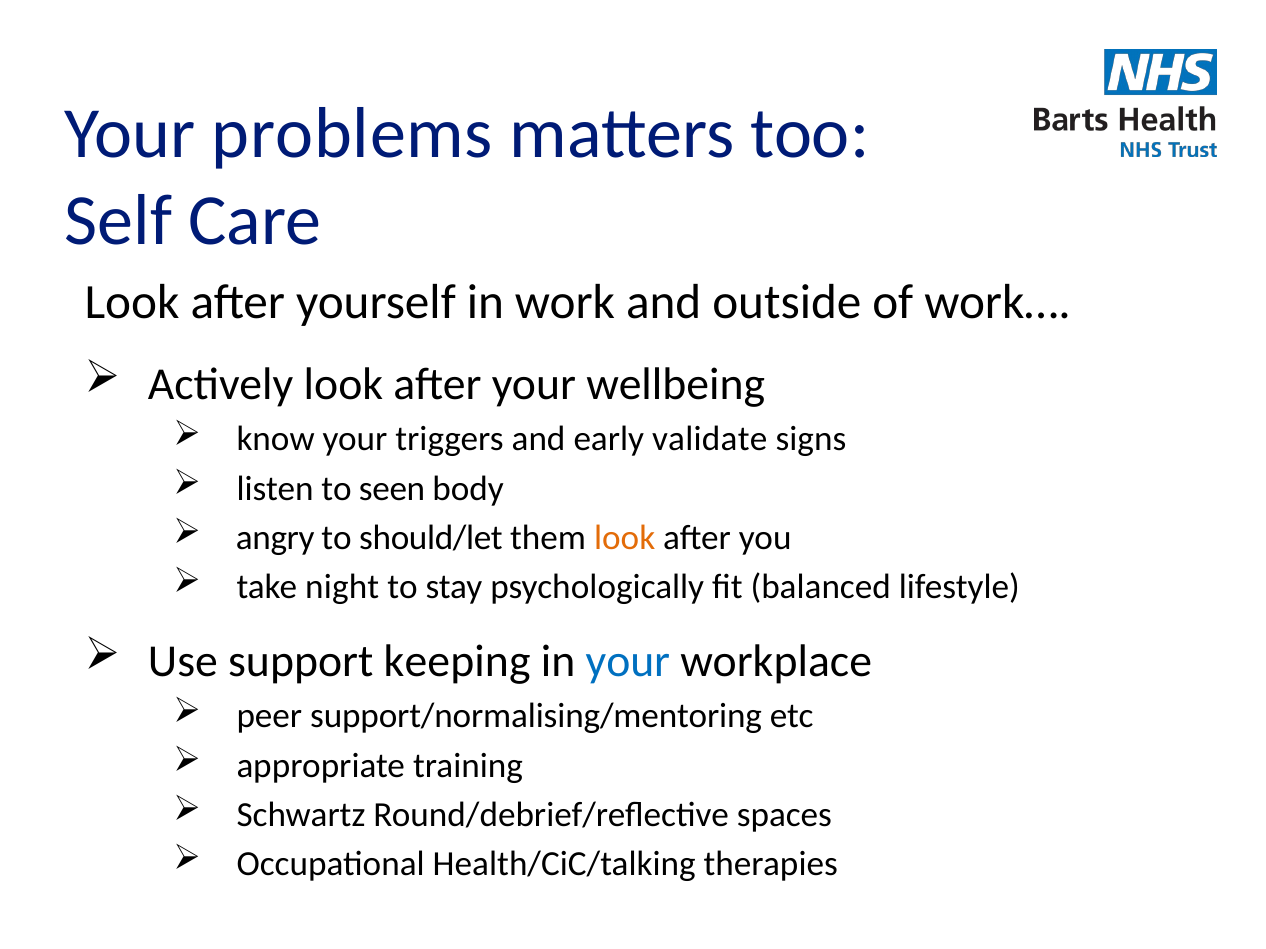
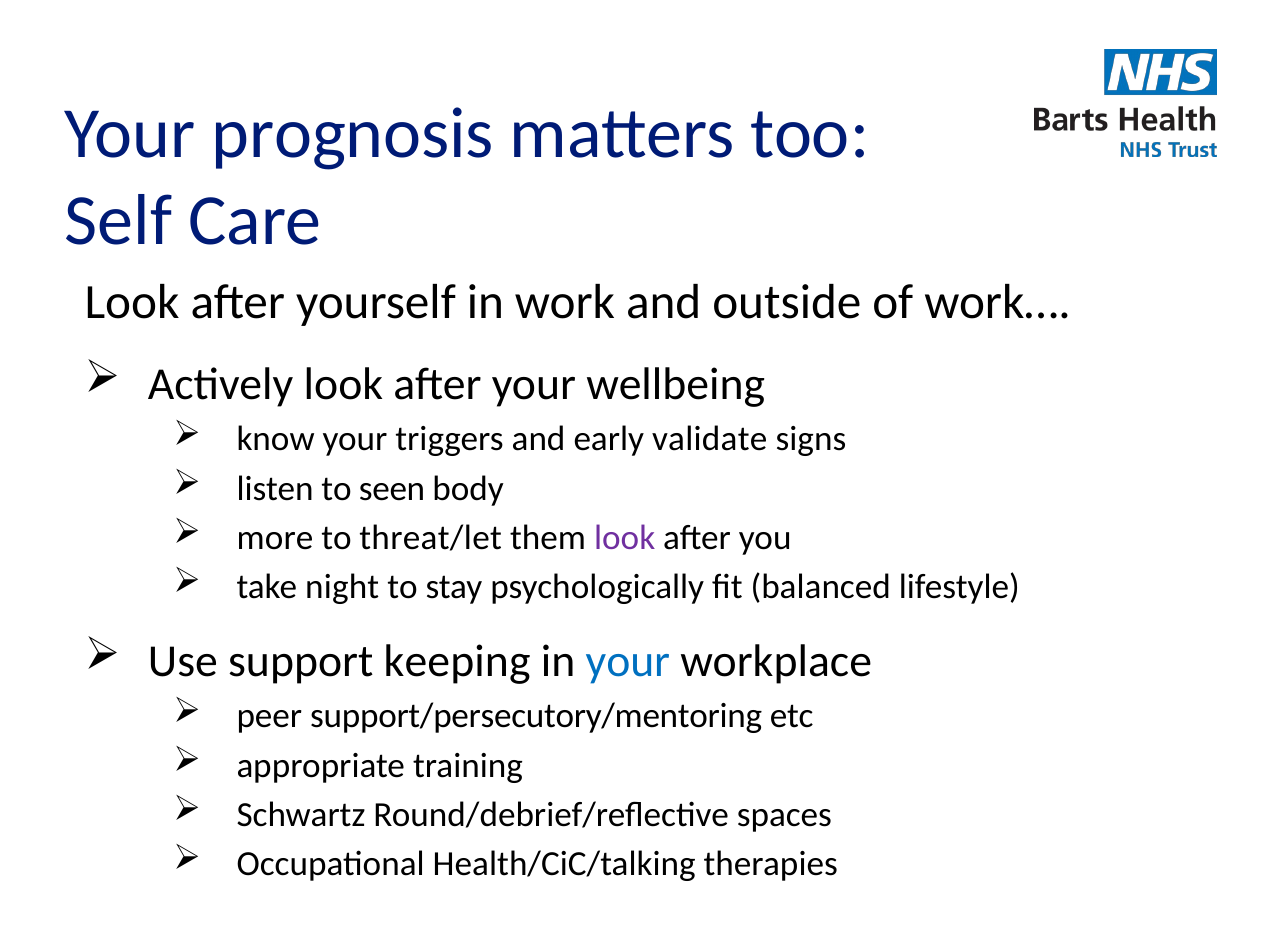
problems: problems -> prognosis (353, 134)
angry: angry -> more (275, 538)
should/let: should/let -> threat/let (431, 538)
look colour: orange -> purple (625, 538)
support/normalising/mentoring: support/normalising/mentoring -> support/persecutory/mentoring (536, 717)
